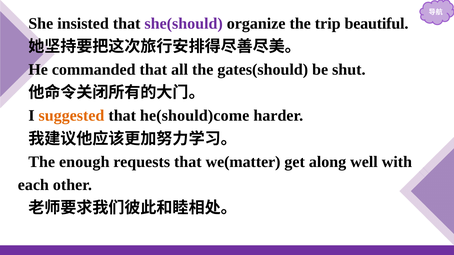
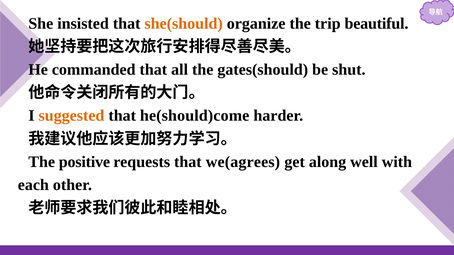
she(should colour: purple -> orange (184, 24)
enough: enough -> positive (84, 162)
we(matter: we(matter -> we(agrees (243, 162)
